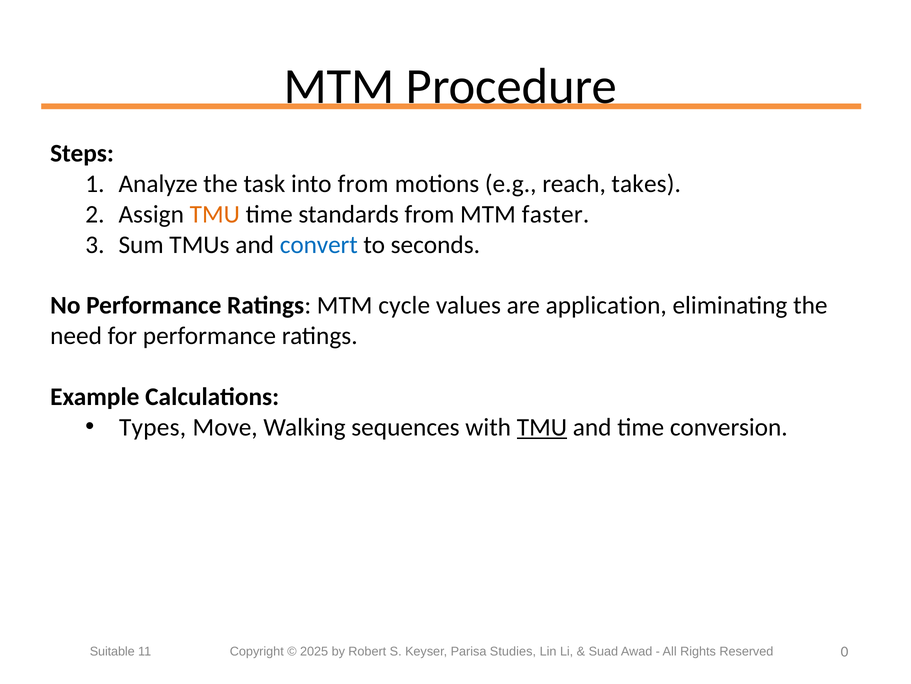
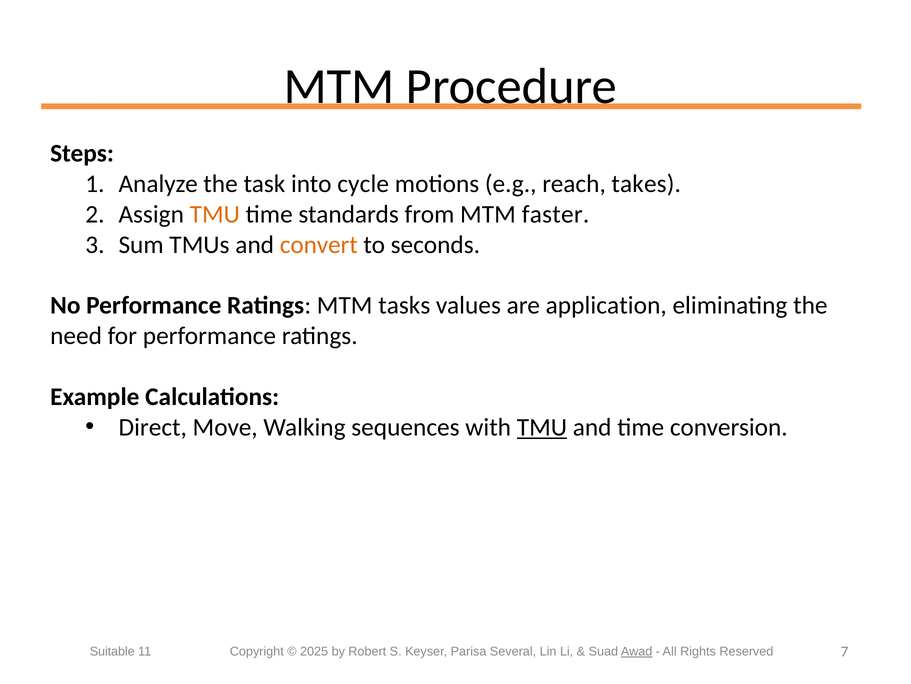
into from: from -> cycle (363, 184)
convert colour: blue -> orange (319, 244)
cycle: cycle -> tasks (404, 305)
Types: Types -> Direct (153, 427)
Studies: Studies -> Several (513, 651)
Awad underline: none -> present (637, 651)
0: 0 -> 7 (845, 651)
